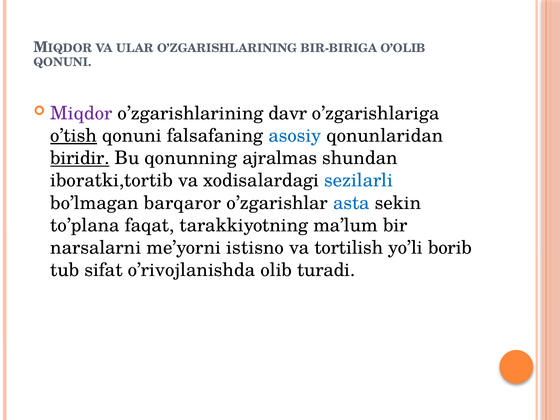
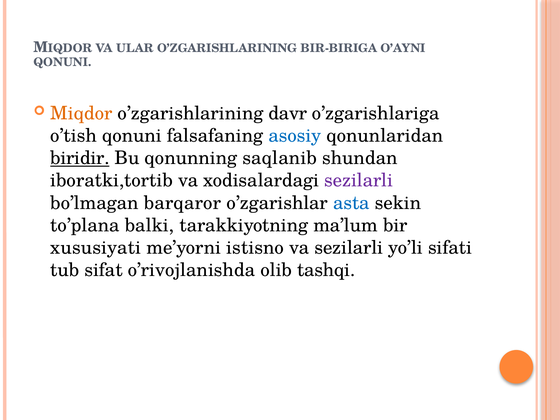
O’OLIB: O’OLIB -> O’AYNI (403, 48)
Miqdor colour: purple -> orange (81, 113)
o’tish underline: present -> none (74, 136)
ajralmas: ajralmas -> saqlanib (280, 158)
sezilarli colour: blue -> purple (359, 180)
faqat: faqat -> balki (149, 225)
narsalarni: narsalarni -> xususiyati (96, 248)
va tortilish: tortilish -> sezilarli (349, 248)
borib: borib -> sifati (450, 248)
turadi: turadi -> tashqi (326, 270)
